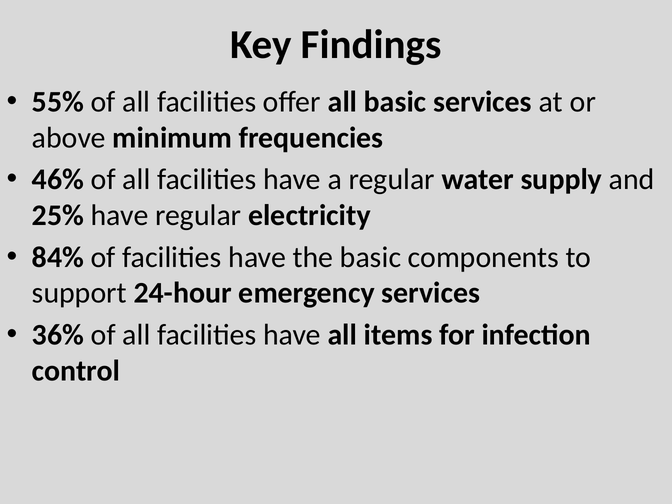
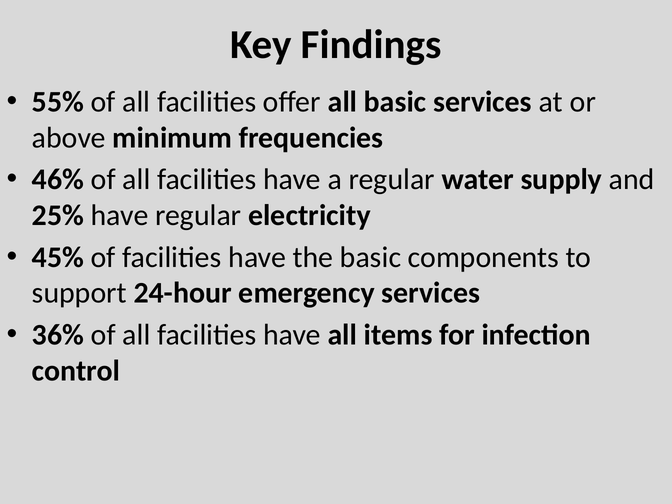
84%: 84% -> 45% (58, 257)
